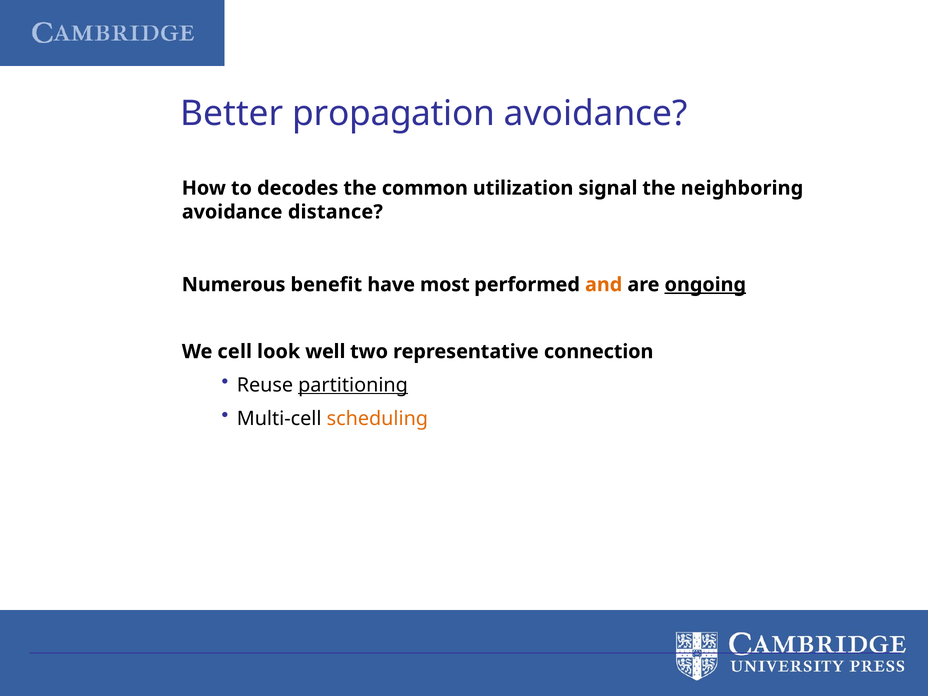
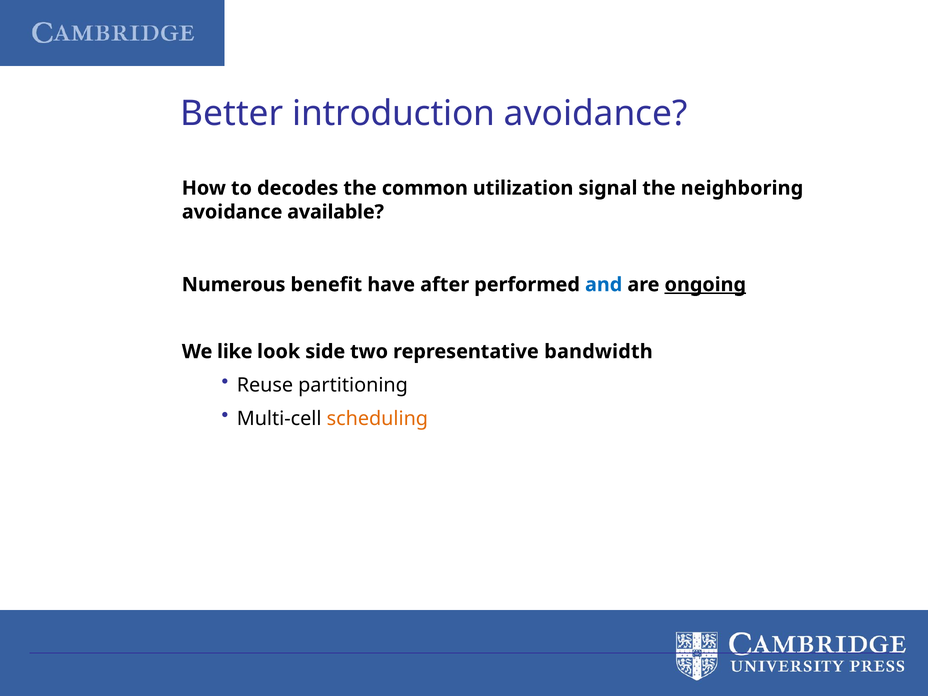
propagation: propagation -> introduction (394, 114)
distance: distance -> available (336, 212)
most: most -> after (445, 285)
and colour: orange -> blue (604, 285)
cell: cell -> like (235, 352)
well: well -> side (325, 352)
connection: connection -> bandwidth (598, 352)
partitioning underline: present -> none (353, 385)
